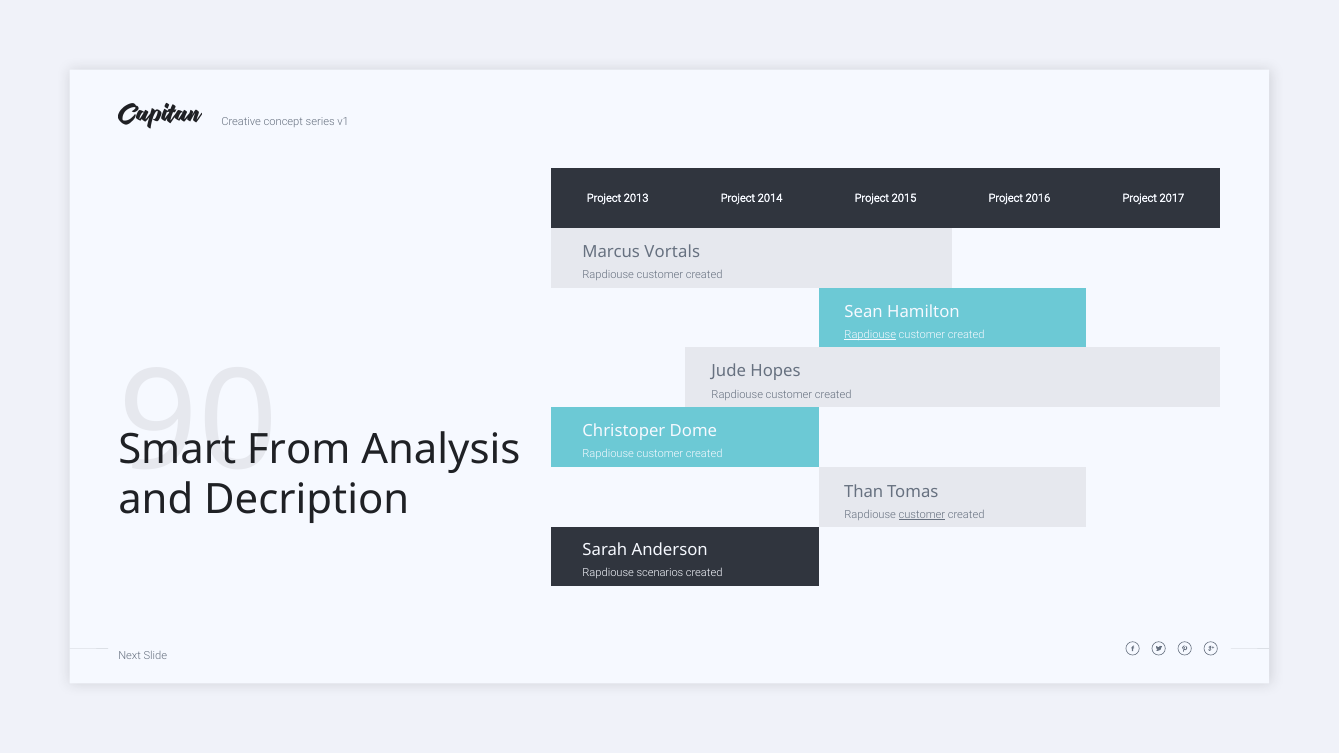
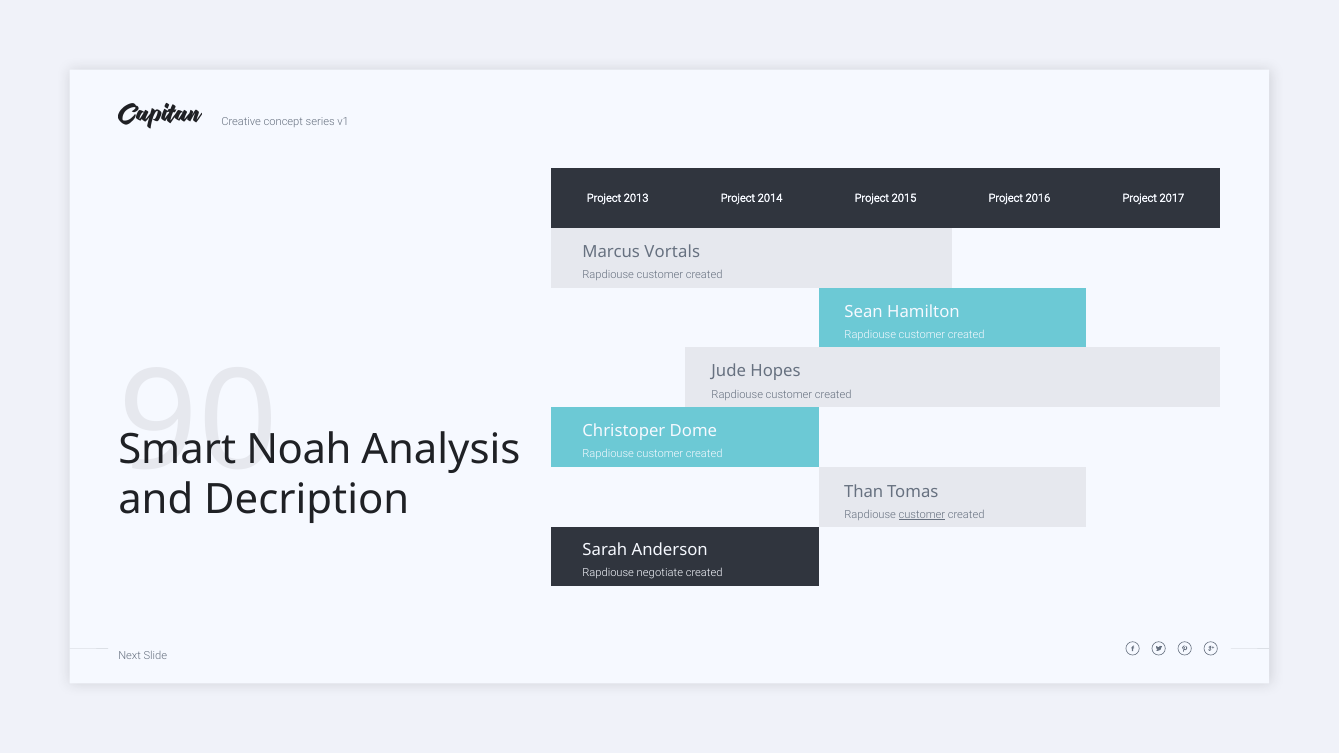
Rapdiouse underline: present -> none (870, 335)
From: From -> Noah (299, 449)
scenarios: scenarios -> negotiate (660, 573)
